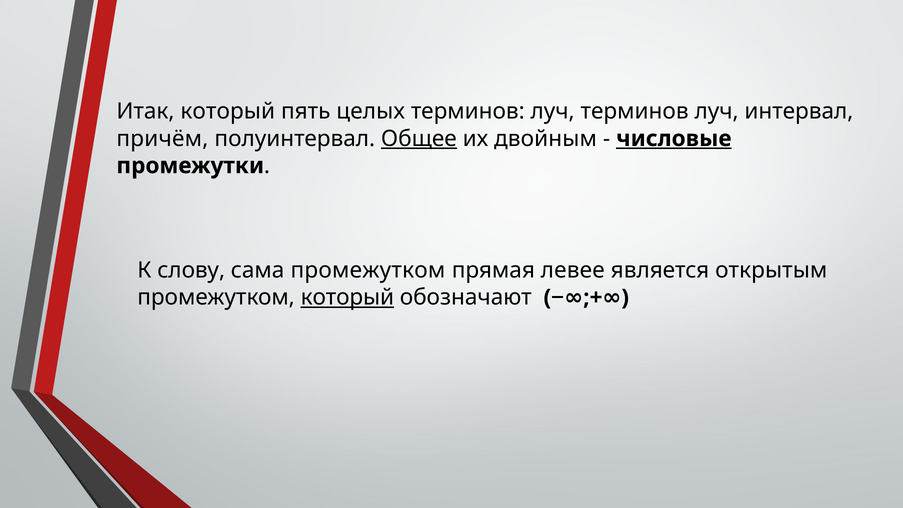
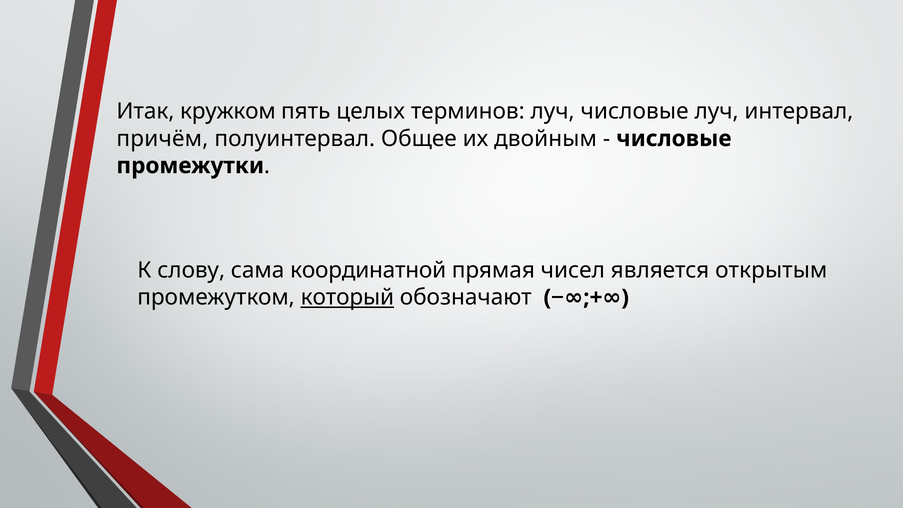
Итак который: который -> кружком (228, 112)
луч терминов: терминов -> числовые (635, 112)
Общее underline: present -> none (419, 139)
числовые underline: present -> none (674, 139)
сама промежутком: промежутком -> координатной (368, 270)
левее: левее -> чисел (573, 270)
